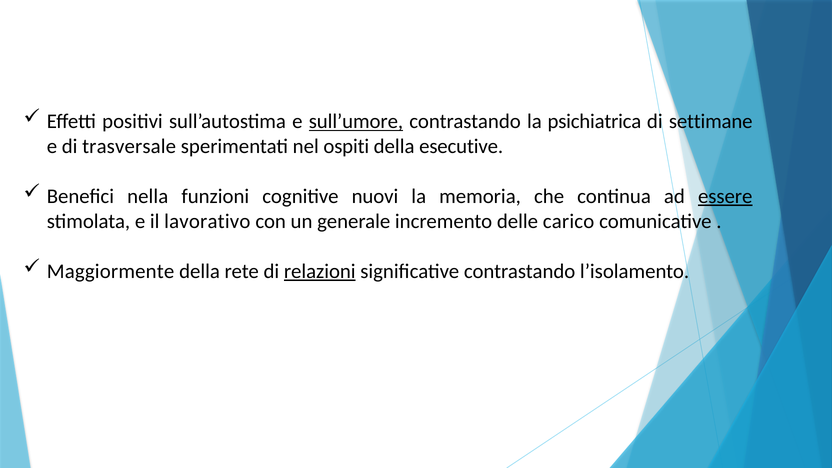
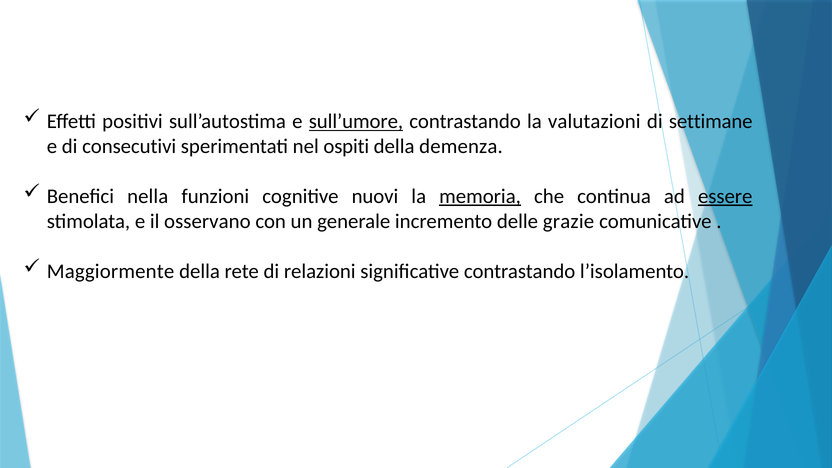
psichiatrica: psichiatrica -> valutazioni (594, 121)
trasversale: trasversale -> consecutivi (129, 146)
esecutive: esecutive -> demenza (461, 146)
memoria underline: none -> present (480, 196)
lavorativo: lavorativo -> osservano (207, 221)
carico: carico -> grazie (569, 221)
relazioni underline: present -> none (320, 271)
